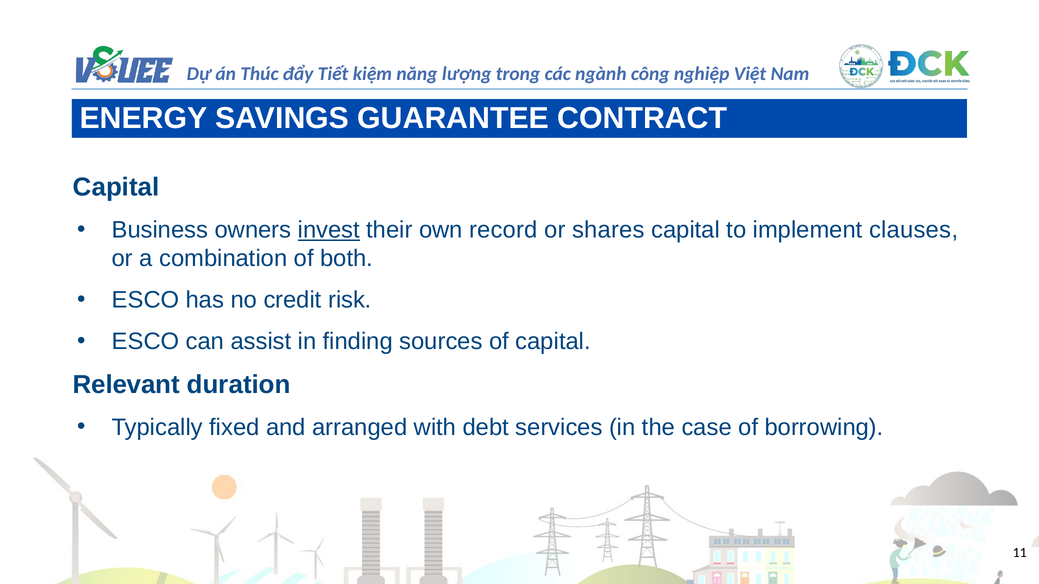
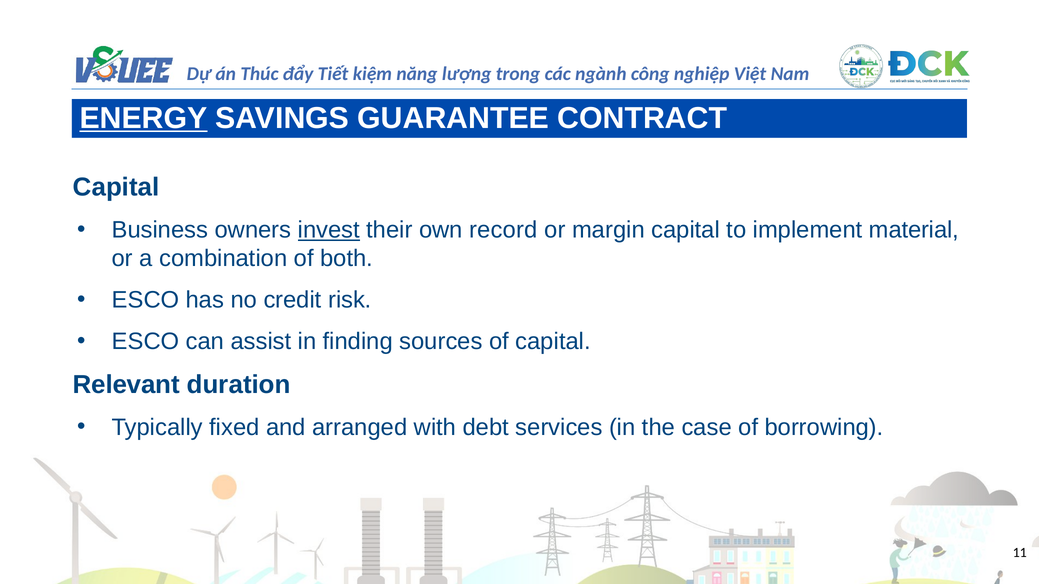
ENERGY underline: none -> present (143, 118)
shares: shares -> margin (608, 230)
clauses: clauses -> material (914, 230)
